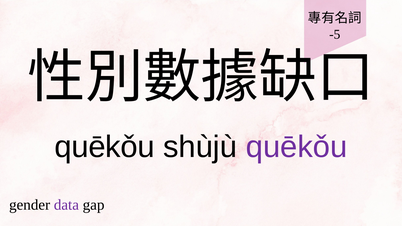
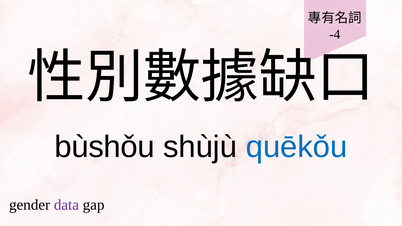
-5: -5 -> -4 (335, 34)
quēkǒu: quēkǒu -> bùshǒu (105, 147)
quēkǒu colour: purple -> blue (297, 147)
